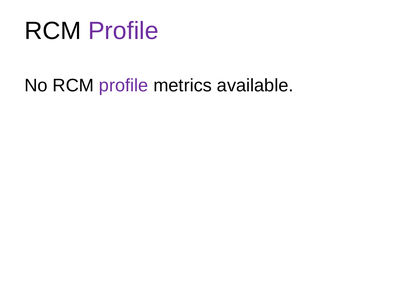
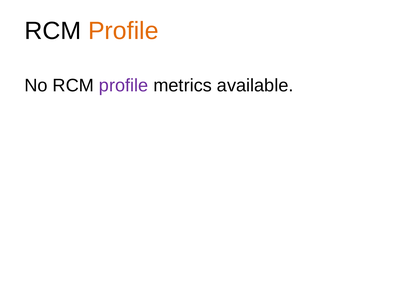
Profile colour: purple -> orange (123, 31)
